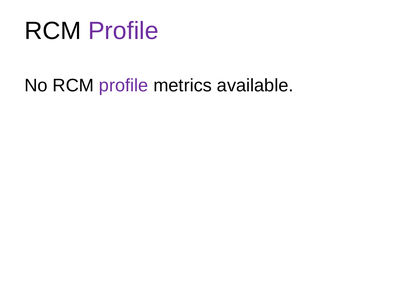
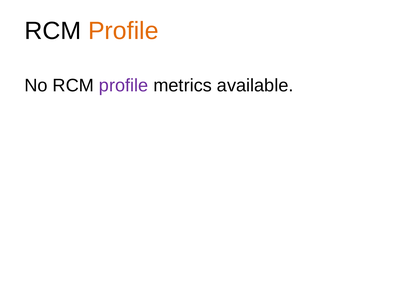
Profile colour: purple -> orange (123, 31)
